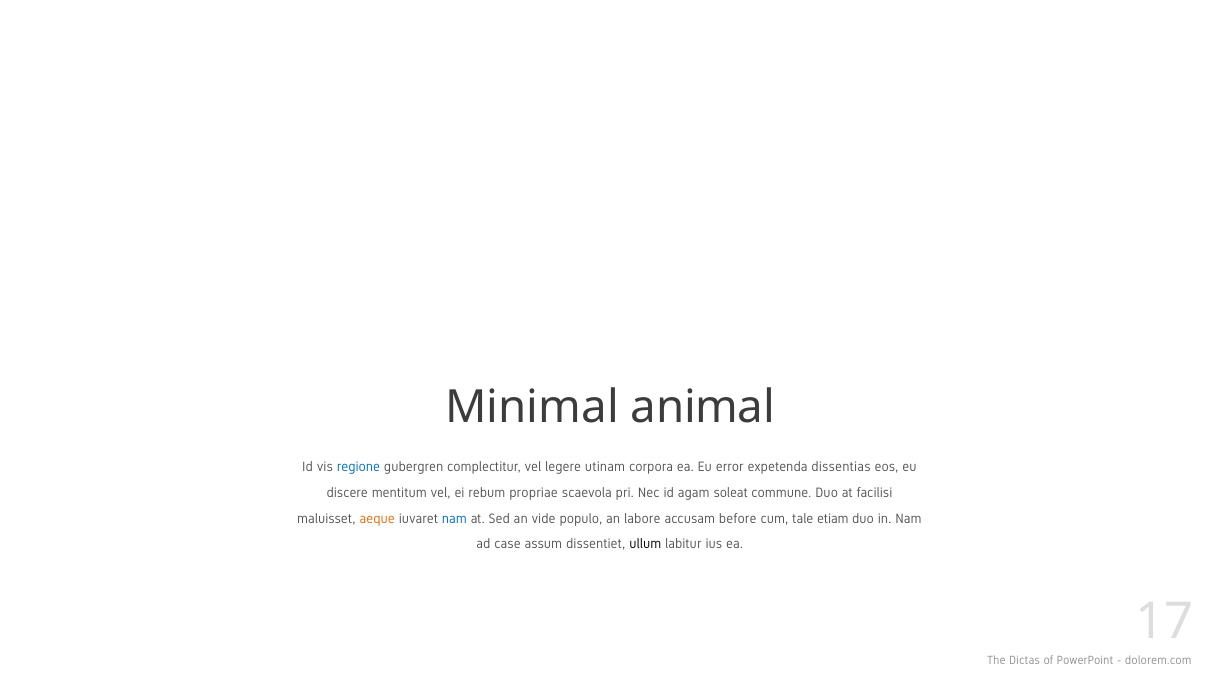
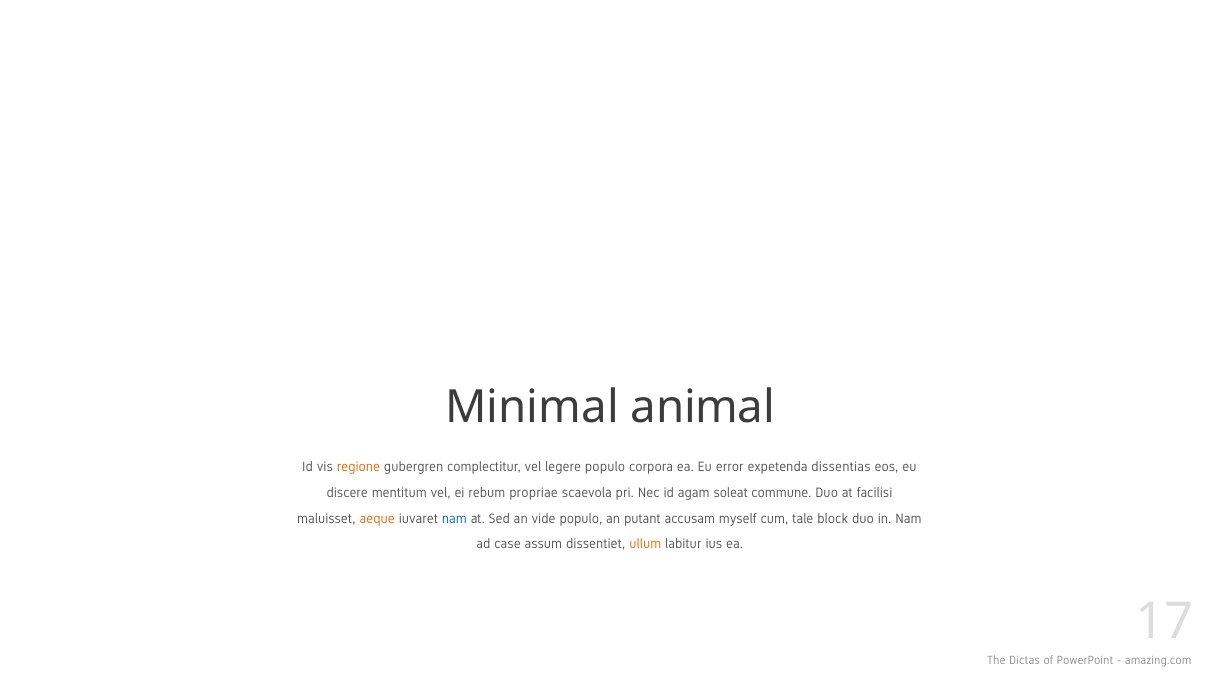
regione colour: blue -> orange (358, 467)
legere utinam: utinam -> populo (605, 467)
labore: labore -> putant (642, 519)
before: before -> myself (738, 519)
etiam: etiam -> block (833, 519)
ullum colour: black -> orange (645, 545)
dolorem.com: dolorem.com -> amazing.com (1158, 661)
